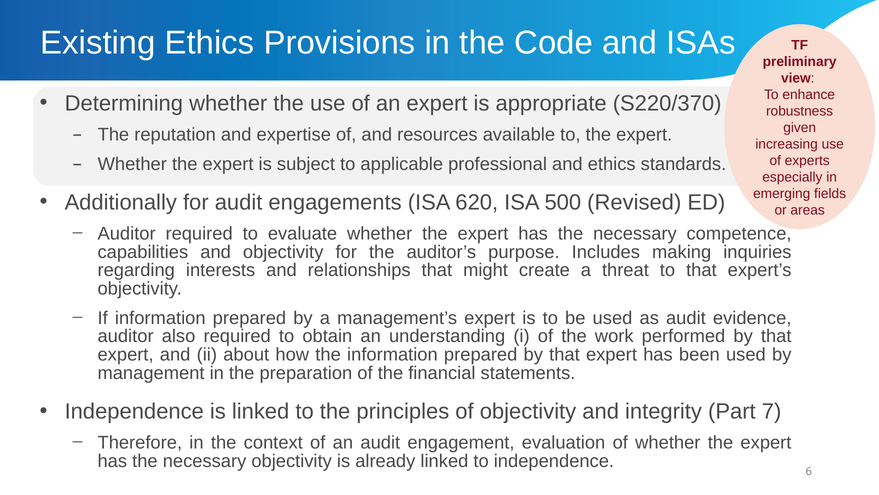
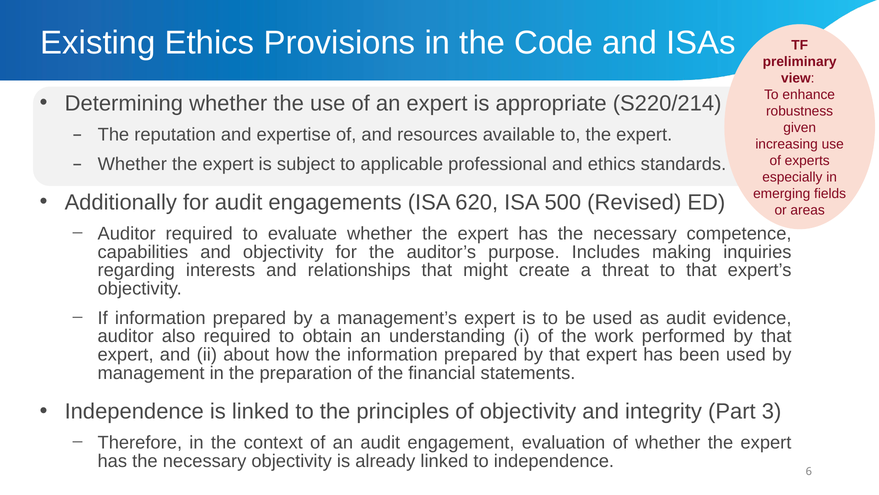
S220/370: S220/370 -> S220/214 (667, 103)
7: 7 -> 3 (772, 411)
